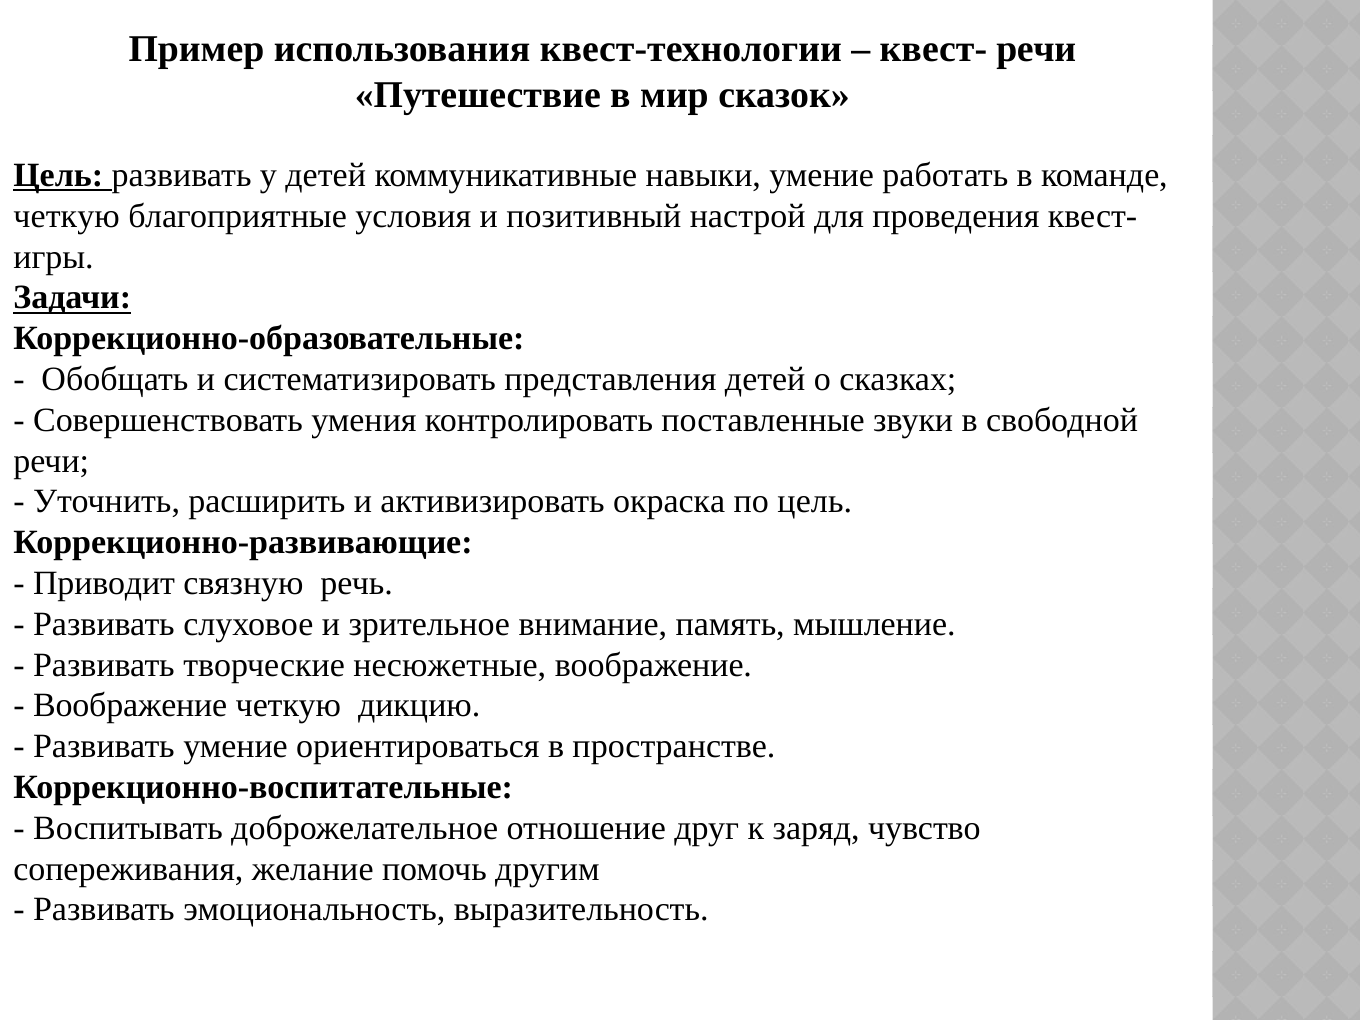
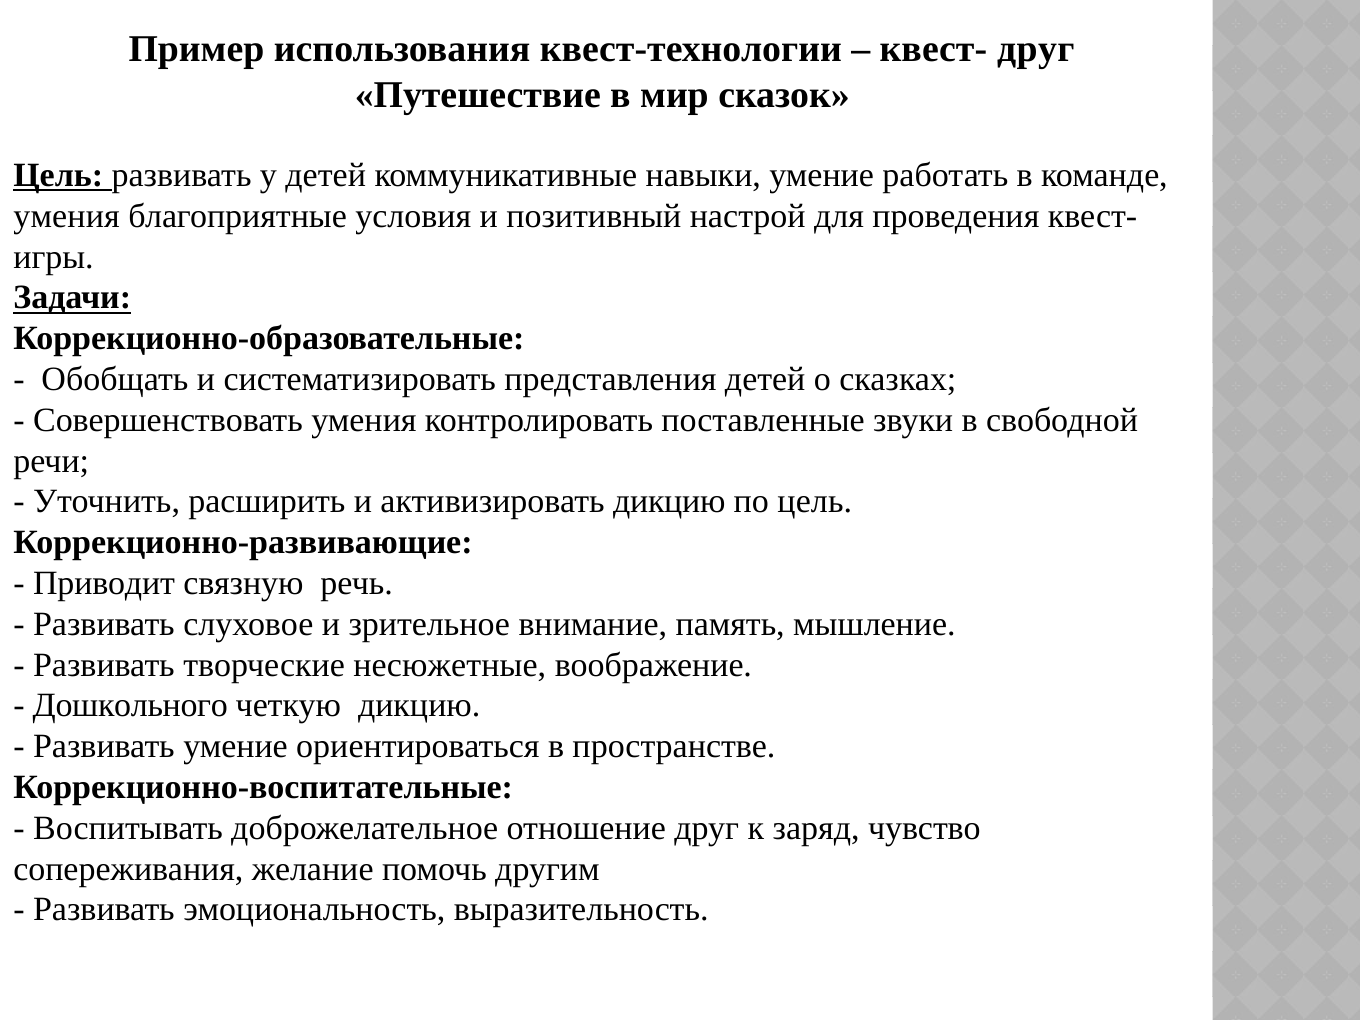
квест- речи: речи -> друг (1036, 49)
четкую: четкую -> умения (67, 216)
активизировать окраска: окраска -> дикцию (669, 502)
Воображение: Воображение -> Дошкольного (130, 706)
